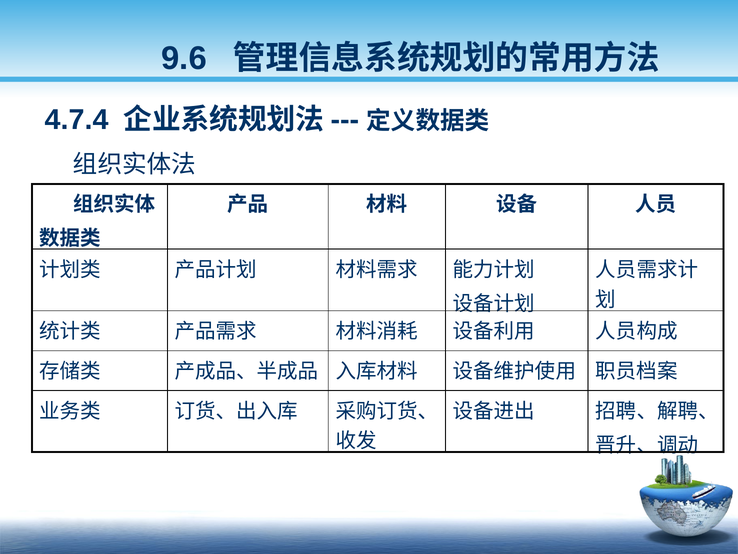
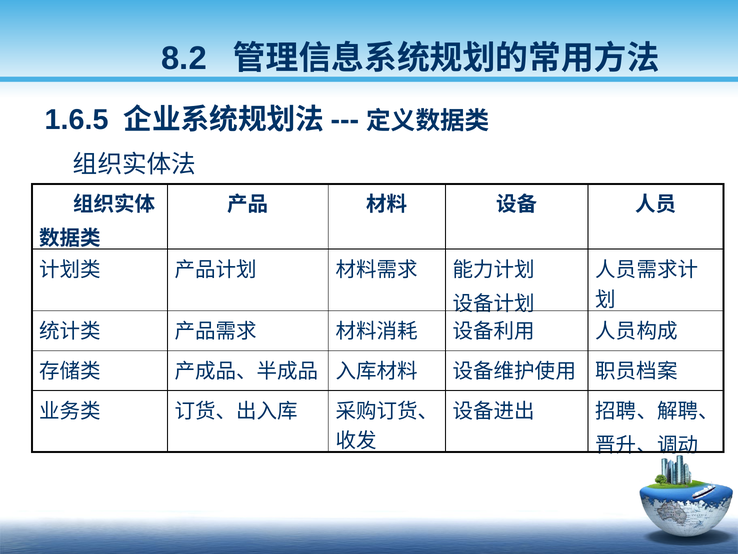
9.6: 9.6 -> 8.2 (184, 58)
4.7.4: 4.7.4 -> 1.6.5 (77, 119)
